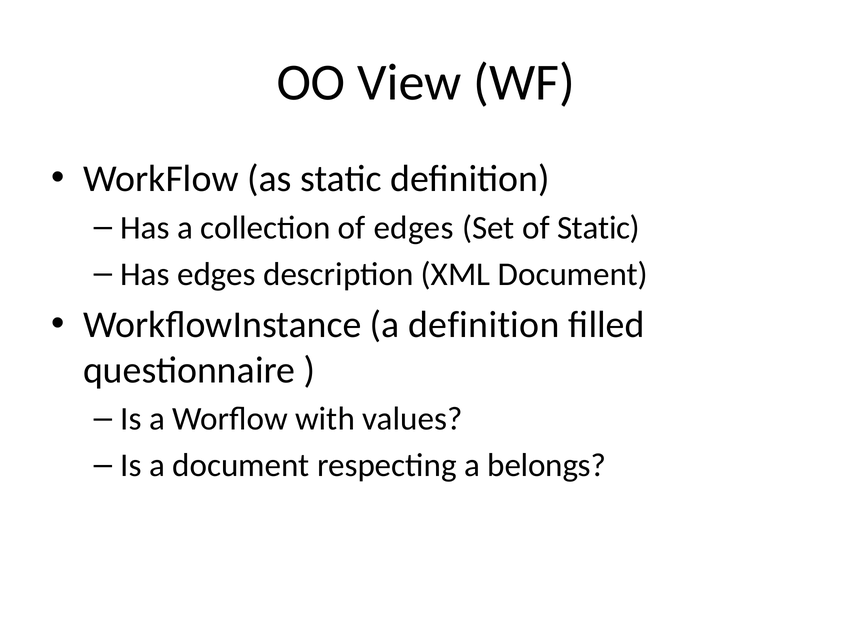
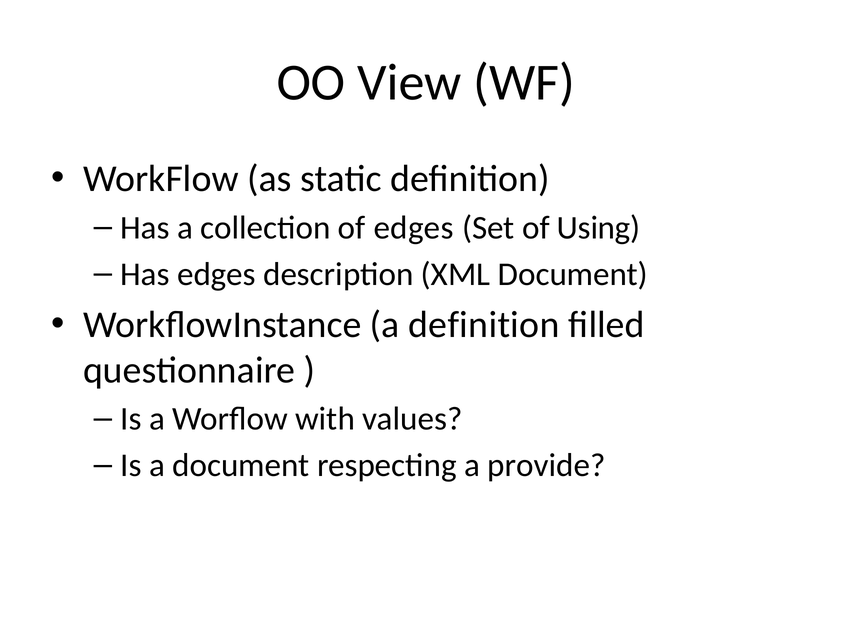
of Static: Static -> Using (599, 228)
belongs: belongs -> provide (547, 465)
